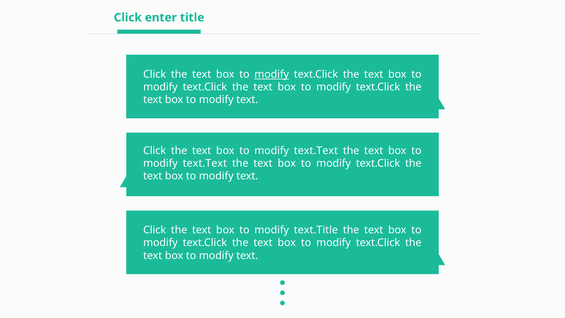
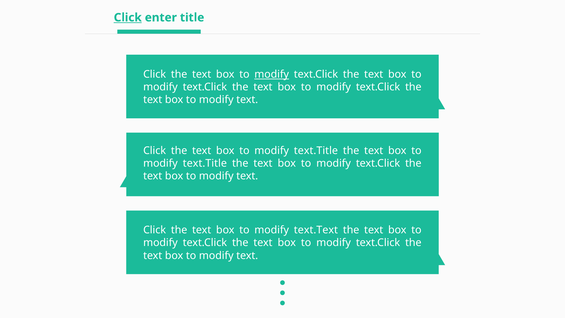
Click underline: none -> present (128, 18)
text.Text: text.Text -> text.Title (316, 151)
text.Text: text.Text -> text.Title (205, 163)
text.Title: text.Title -> text.Text (316, 230)
